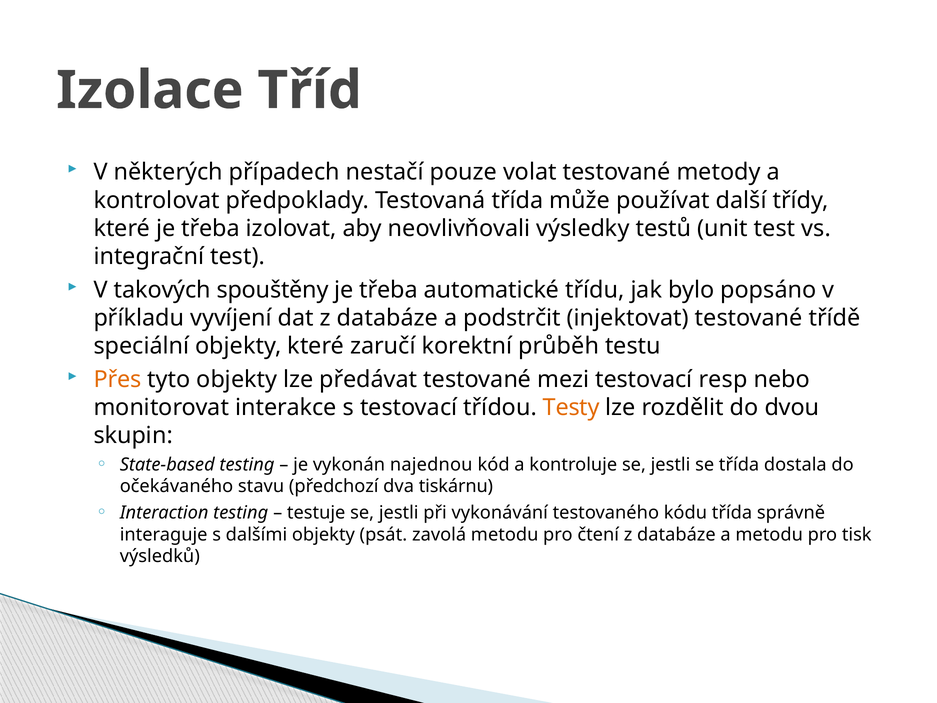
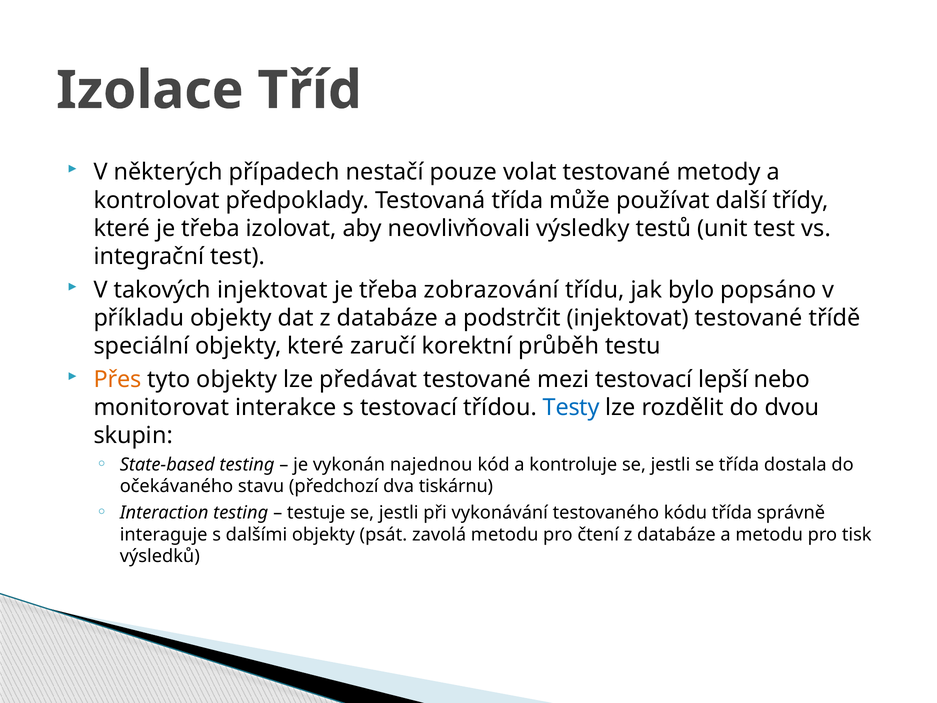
takových spouštěny: spouštěny -> injektovat (272, 290)
automatické: automatické -> zobrazování (491, 290)
příkladu vyvíjení: vyvíjení -> objekty (231, 318)
resp: resp -> lepší (723, 379)
Testy colour: orange -> blue (571, 407)
